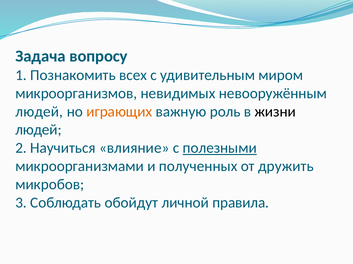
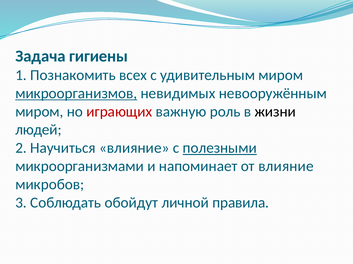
вопросу: вопросу -> гигиены (99, 56)
микроорганизмов underline: none -> present (76, 94)
людей: людей -> миром (39, 112)
играющих colour: orange -> red (119, 112)
полученных: полученных -> напоминает (198, 167)
от дружить: дружить -> влияние (286, 167)
